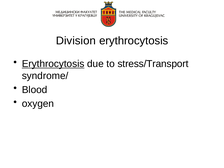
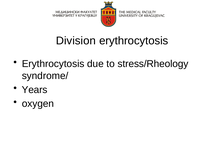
Erythrocytosis underline: present -> none (53, 64)
stress/Transport: stress/Transport -> stress/Rheology (153, 64)
Blood: Blood -> Years (35, 90)
